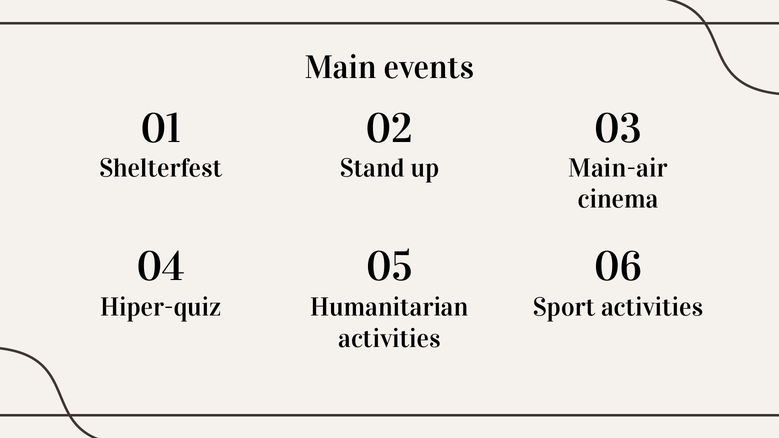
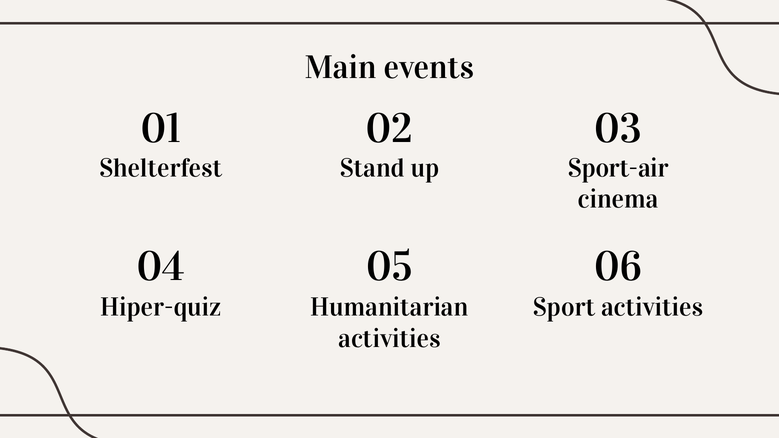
Main-air: Main-air -> Sport-air (618, 168)
